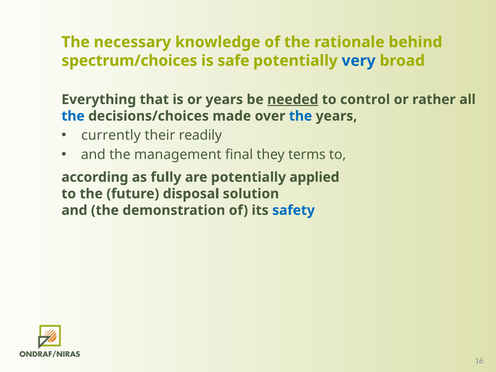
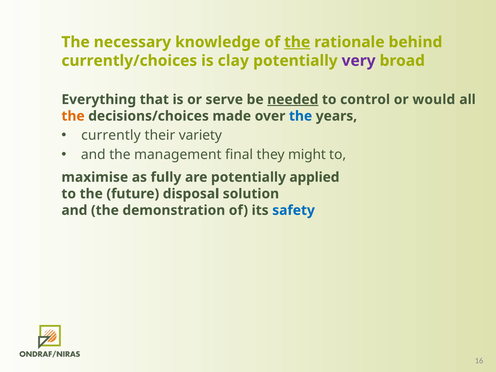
the underline: none -> present (297, 42)
spectrum/choices: spectrum/choices -> currently/choices (129, 61)
safe: safe -> clay (233, 61)
very colour: blue -> purple (359, 61)
or years: years -> serve (224, 100)
rather: rather -> would (434, 100)
the colour: blue -> orange (73, 116)
readily: readily -> variety (200, 135)
terms: terms -> might (307, 155)
according: according -> maximise (95, 177)
